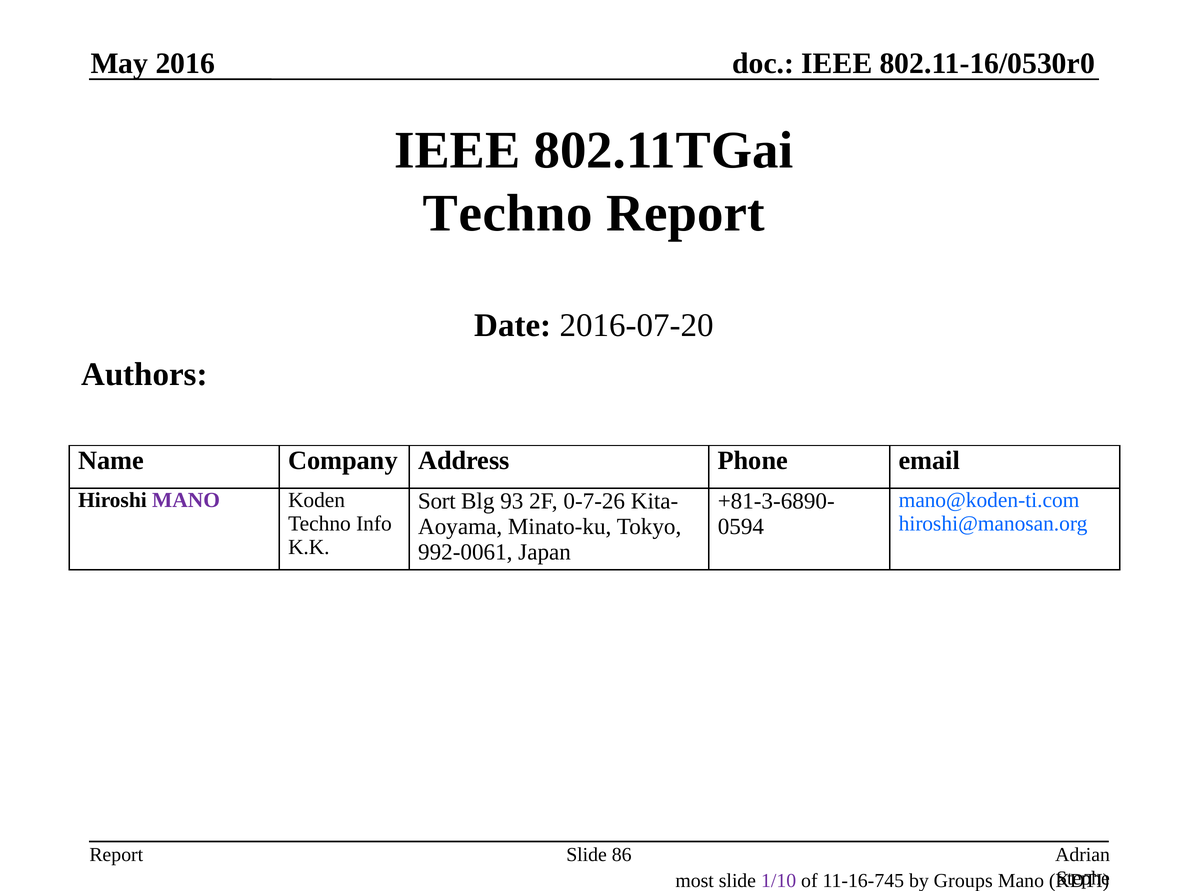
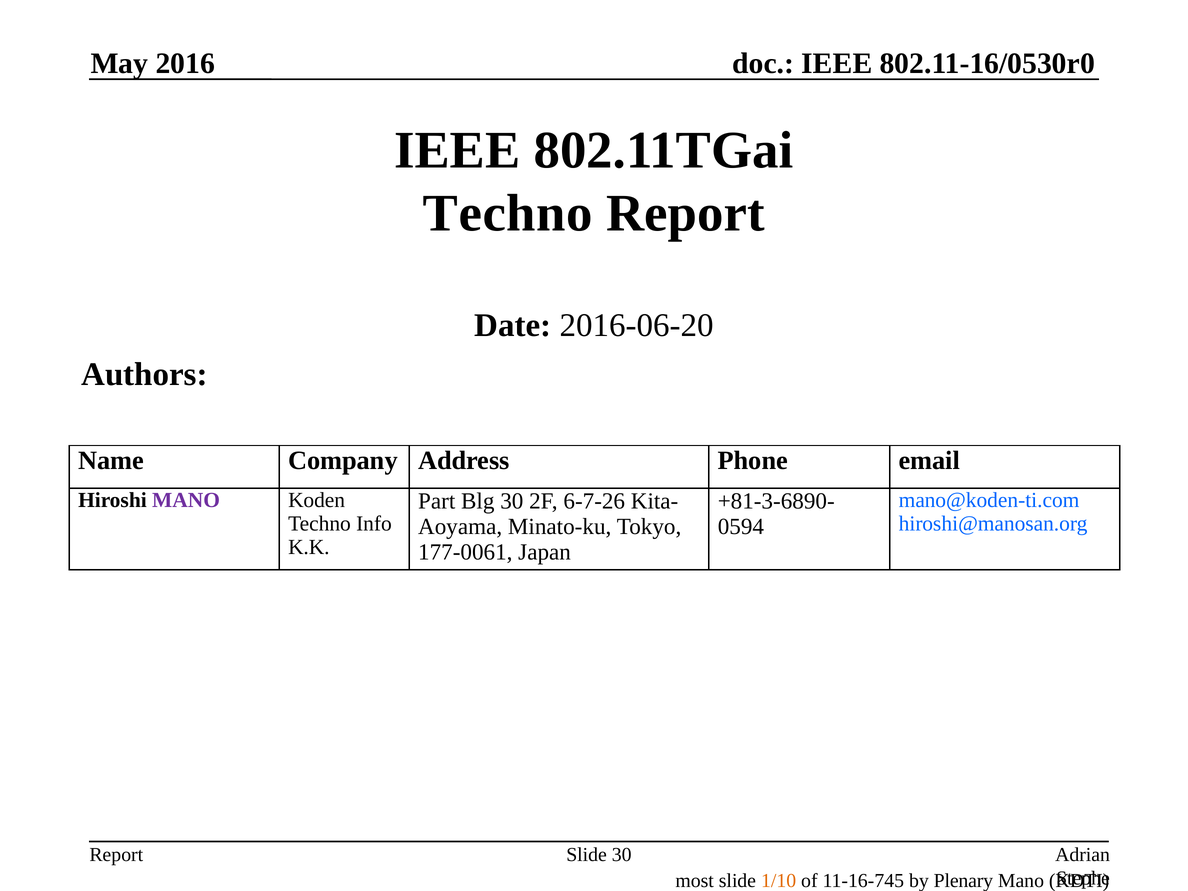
2016-07-20: 2016-07-20 -> 2016-06-20 (637, 325)
Sort: Sort -> Part (437, 501)
Blg 93: 93 -> 30 (512, 501)
0-7-26: 0-7-26 -> 6-7-26 (594, 501)
992-0061: 992-0061 -> 177-0061 (465, 552)
Slide 86: 86 -> 30 (622, 855)
1/10 colour: purple -> orange (779, 880)
Groups: Groups -> Plenary (963, 880)
